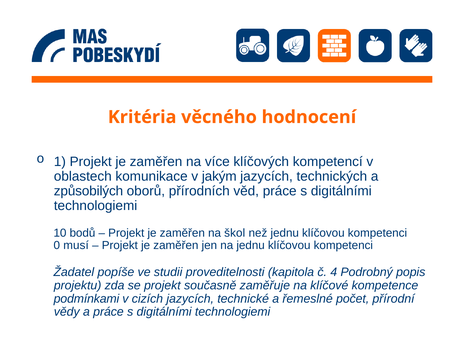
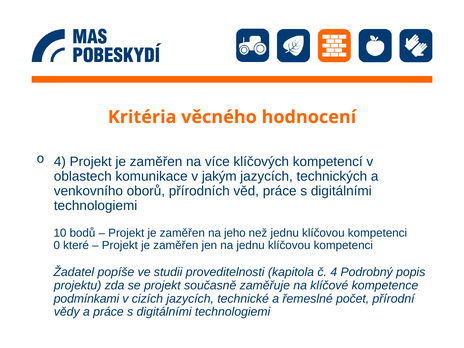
1: 1 -> 4 (60, 162)
způsobilých: způsobilých -> venkovního (88, 191)
škol: škol -> jeho (235, 233)
musí: musí -> které (76, 245)
